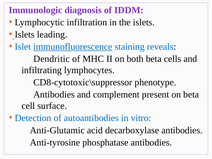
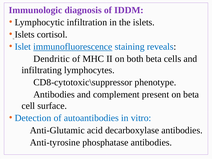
leading: leading -> cortisol (52, 34)
